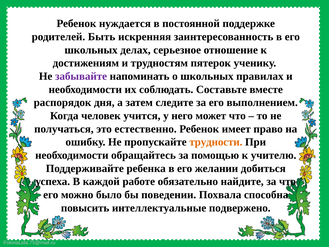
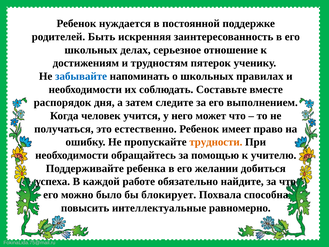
забывайте colour: purple -> blue (81, 76)
поведении: поведении -> блокирует (169, 195)
подвержено: подвержено -> равномерно (240, 208)
